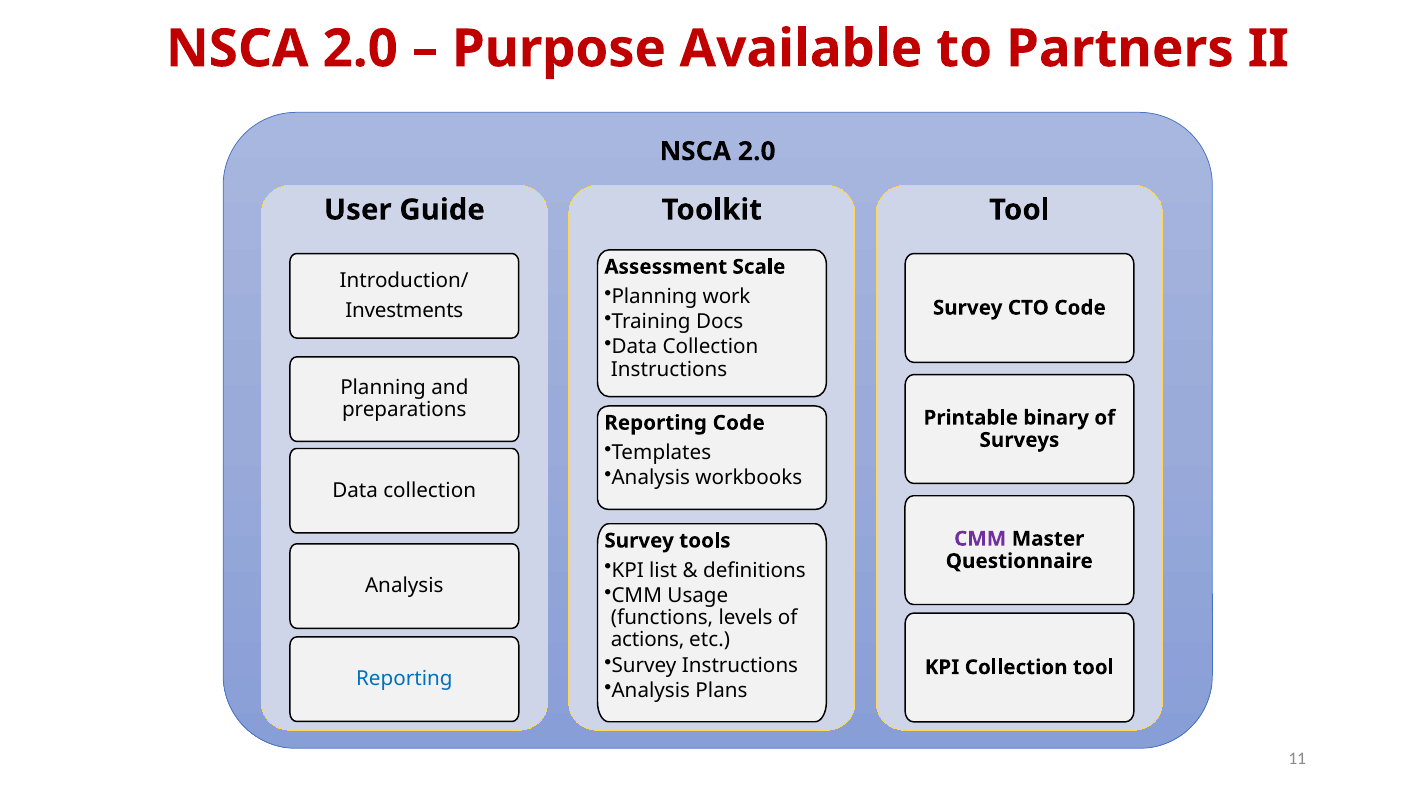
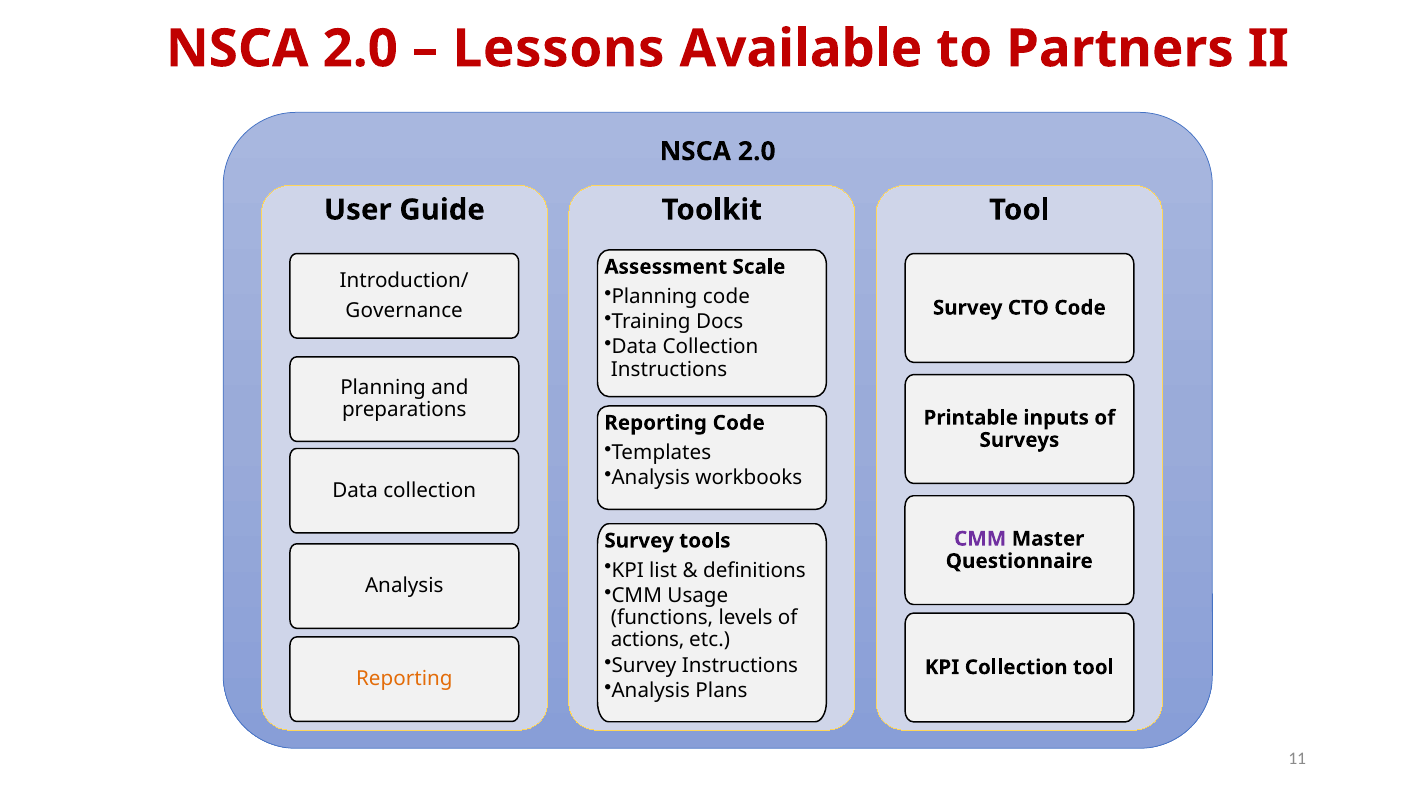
Purpose: Purpose -> Lessons (559, 49)
Planning work: work -> code (726, 297)
Investments: Investments -> Governance (404, 311)
binary: binary -> inputs (1056, 418)
Reporting colour: blue -> orange (404, 679)
